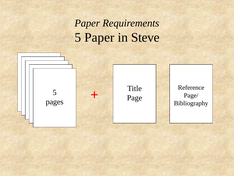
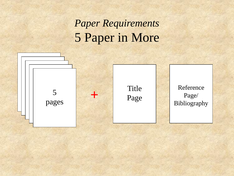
Steve: Steve -> More (145, 37)
